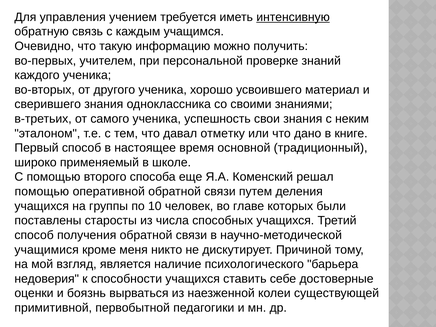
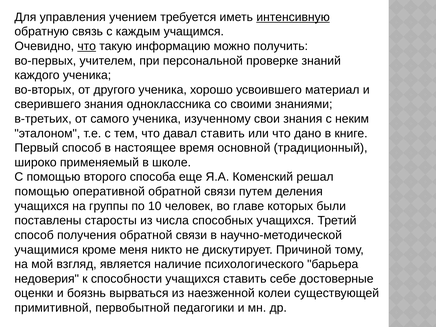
что underline: none -> present (87, 46)
успешность: успешность -> изученному (217, 119)
давал отметку: отметку -> ставить (223, 133)
